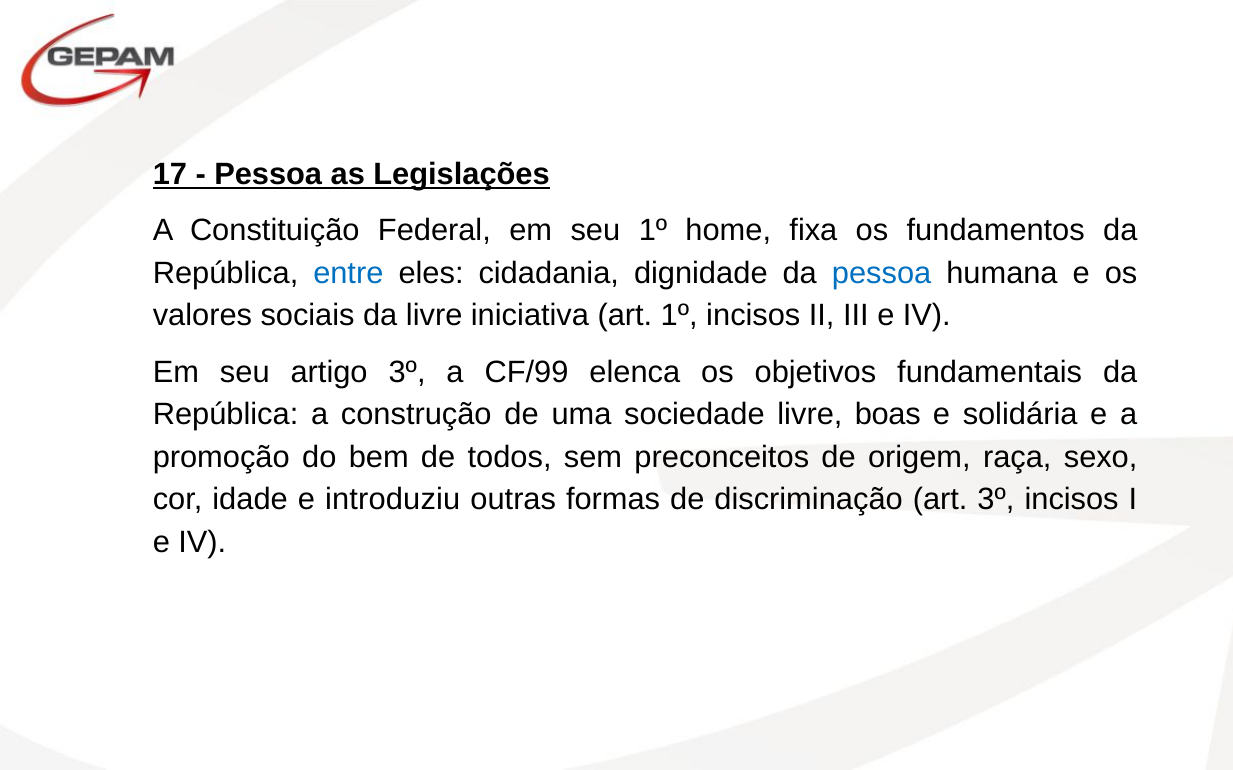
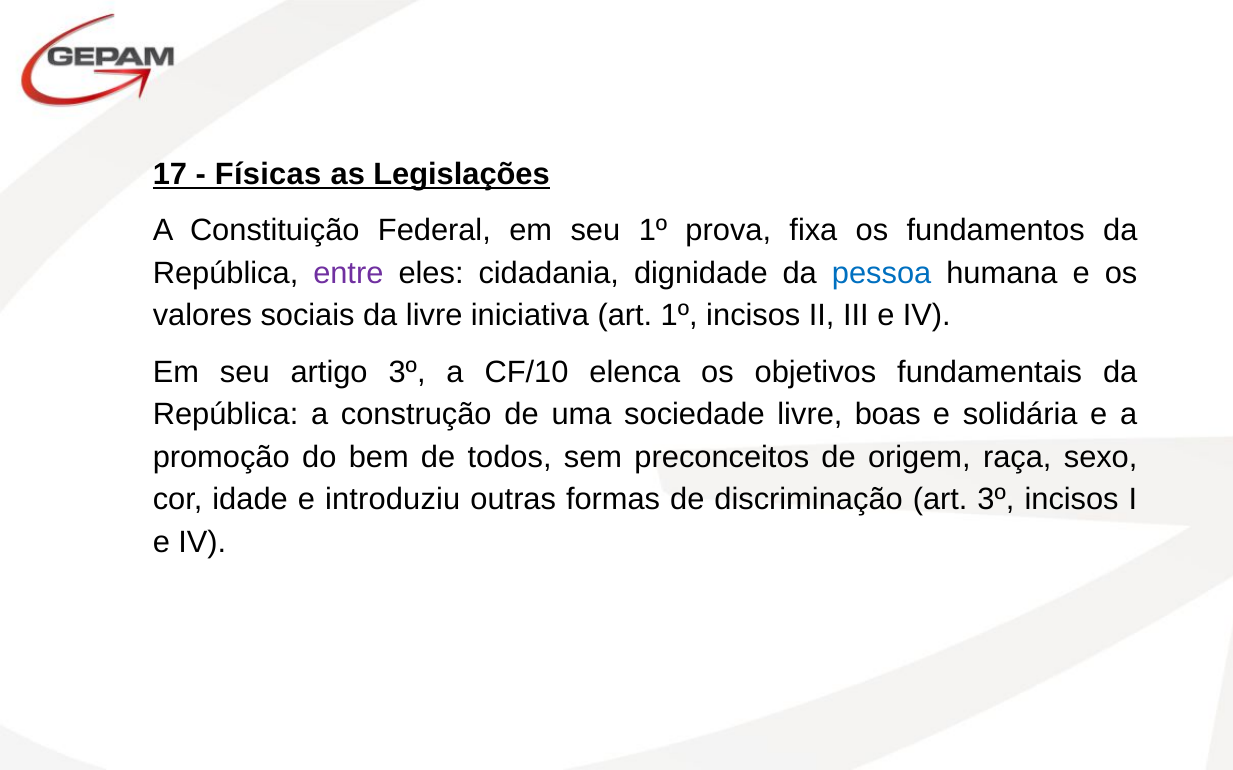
Pessoa: Pessoa -> Físicas (268, 175)
home: home -> prova (728, 231)
entre colour: blue -> purple (348, 274)
CF/99: CF/99 -> CF/10 (527, 372)
